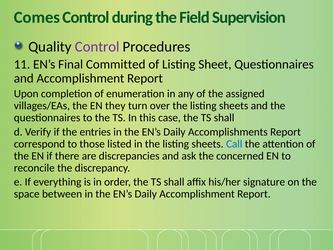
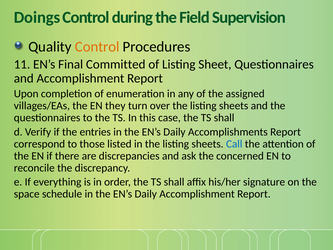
Comes: Comes -> Doings (37, 17)
Control colour: purple -> orange (97, 47)
between: between -> schedule (62, 194)
